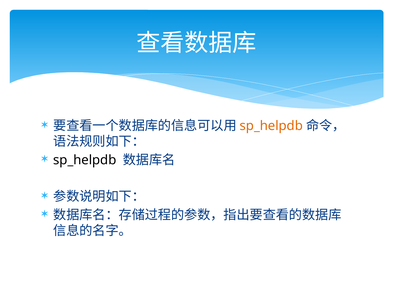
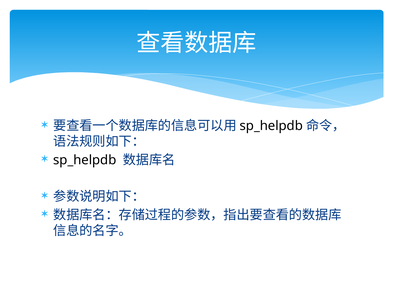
sp_helpdb colour: orange -> black (271, 126)
